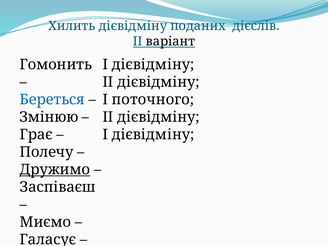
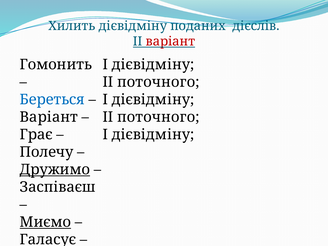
варіант colour: black -> red (170, 41)
дієвідміну: дієвідміну -> поточного (158, 82)
поточного: поточного -> дієвідміну (153, 100)
Змінюю: Змінюю -> Варіант (49, 117)
дієвідміну: дієвідміну -> поточного (158, 117)
Миємо underline: none -> present (45, 222)
